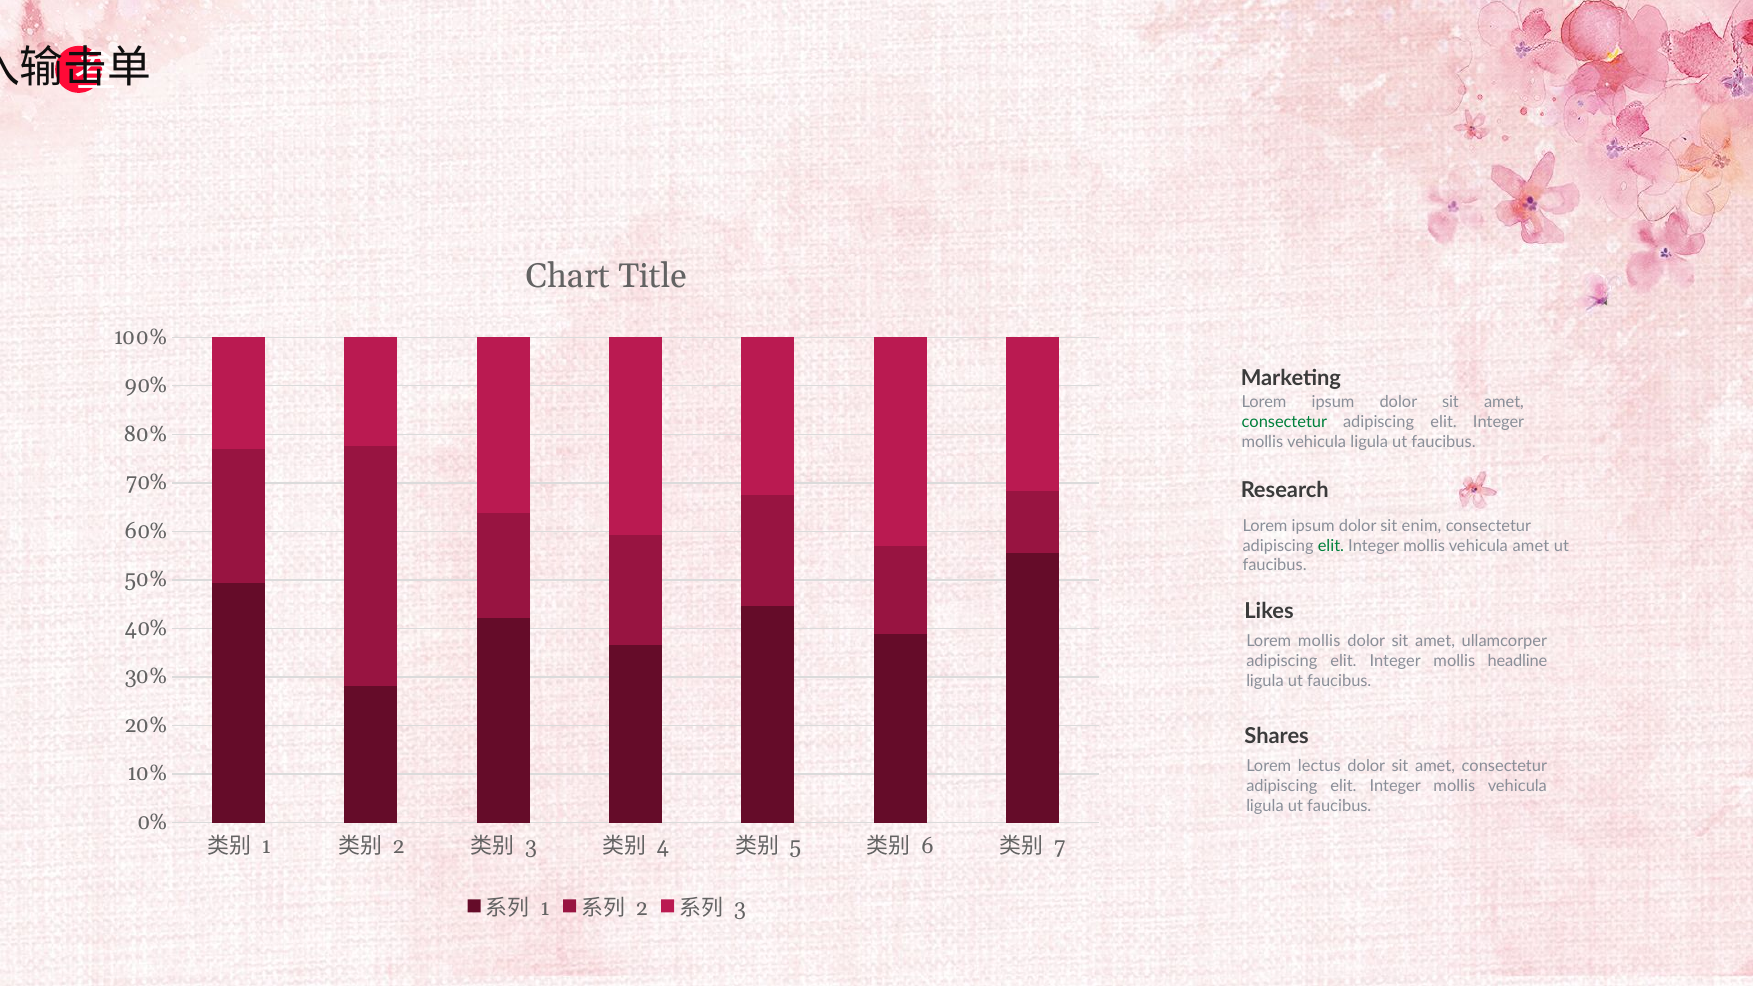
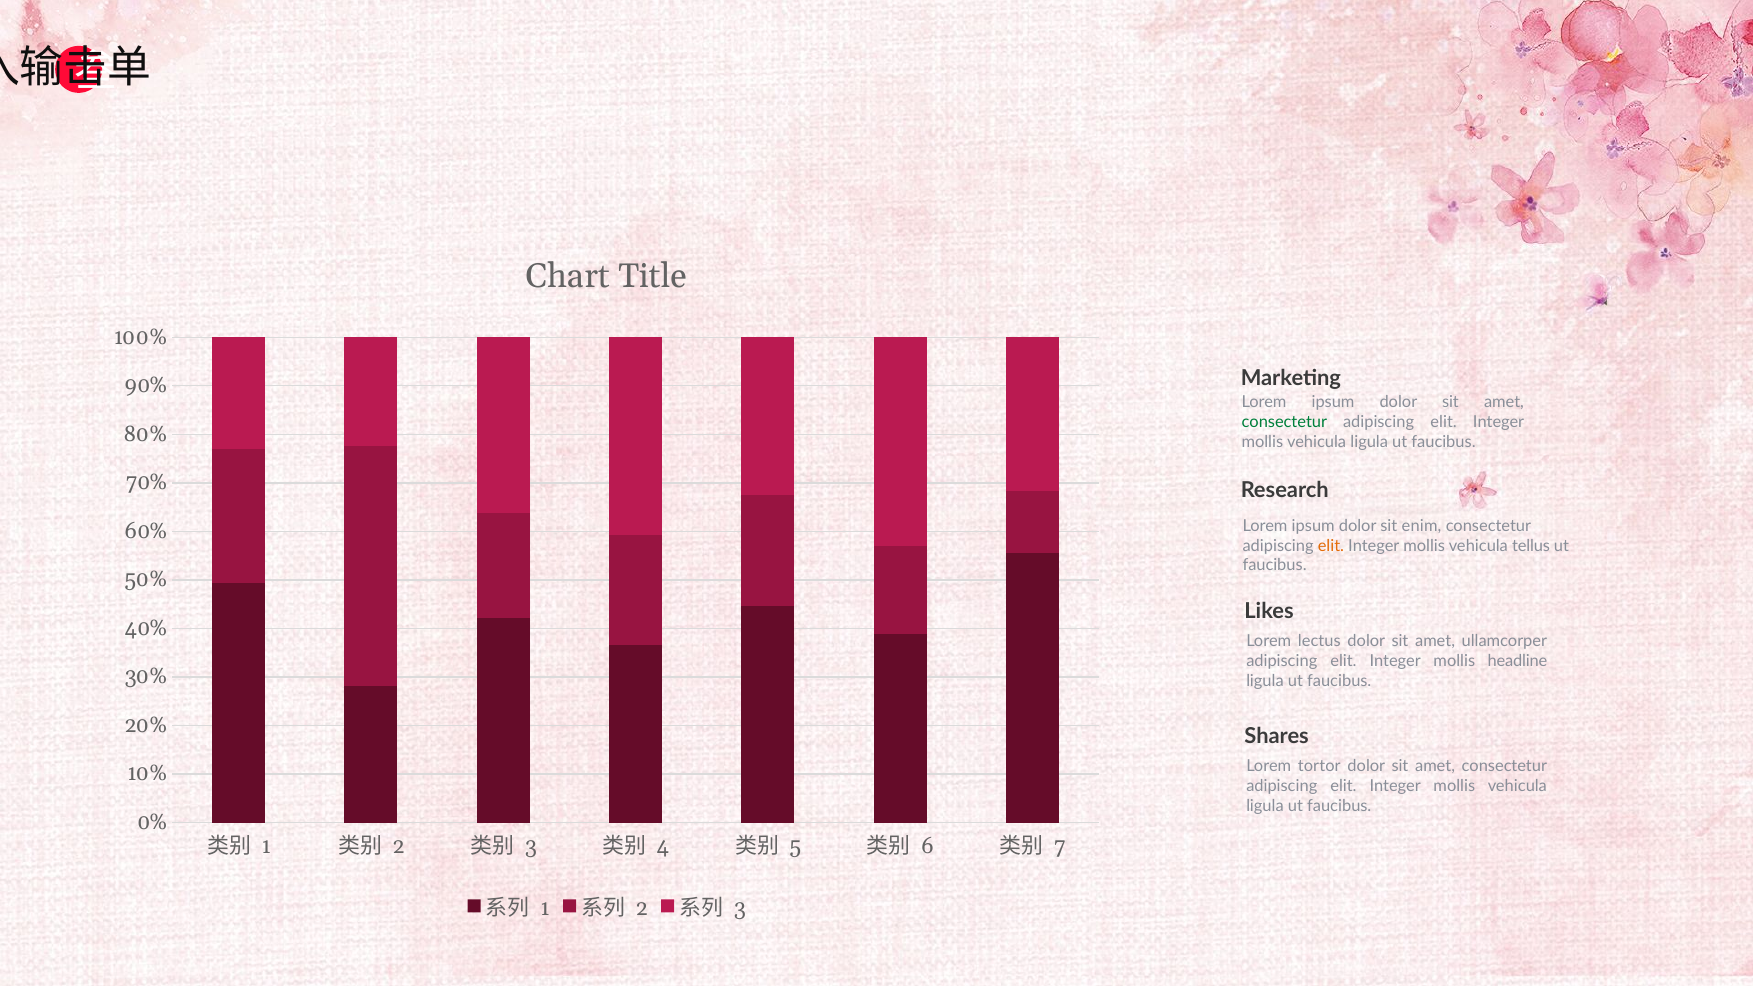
elit colour: green -> orange (1331, 546)
vehicula amet: amet -> tellus (1531, 546)
Lorem mollis: mollis -> lectus (1319, 641)
lectus: lectus -> tortor (1319, 766)
